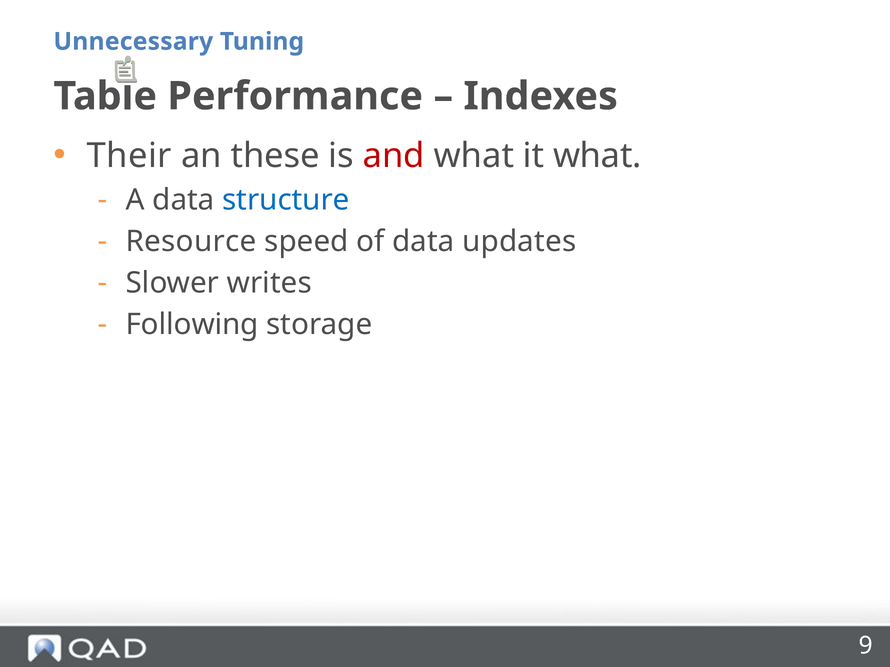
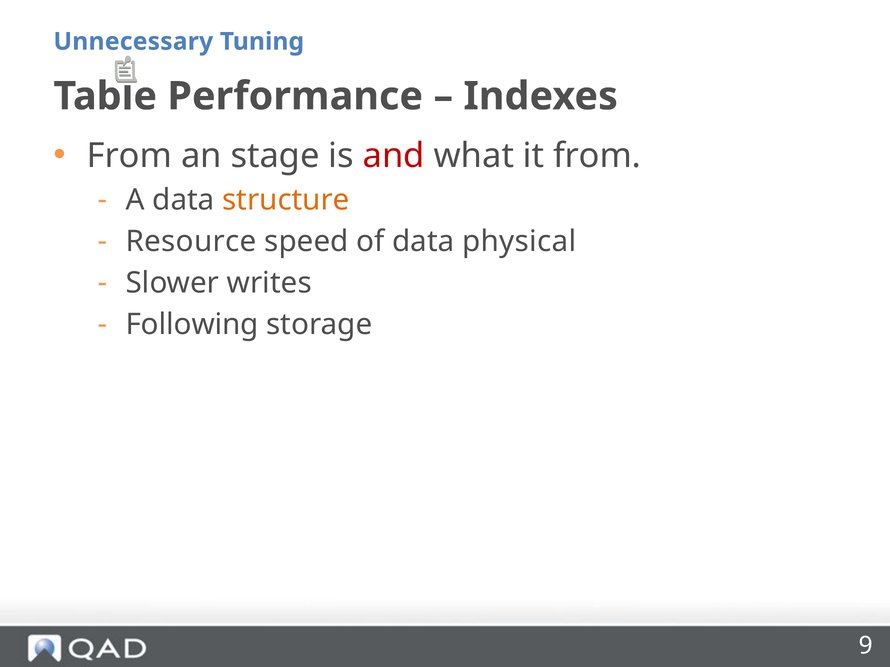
Their: Their -> From (129, 156)
these: these -> stage (275, 156)
it what: what -> from (597, 156)
structure colour: blue -> orange (286, 200)
updates: updates -> physical (519, 241)
